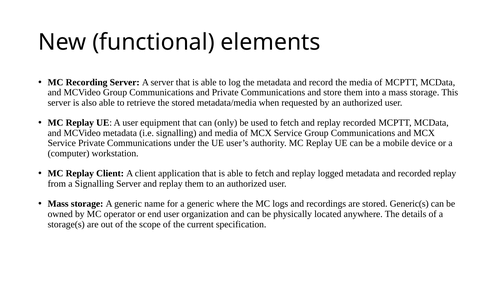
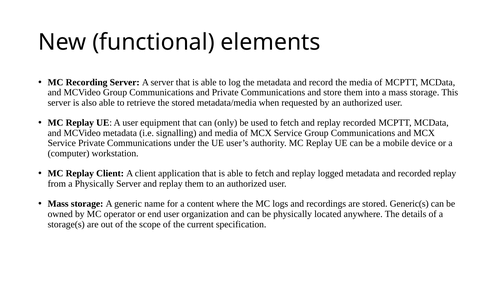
a Signalling: Signalling -> Physically (94, 183)
for a generic: generic -> content (200, 203)
